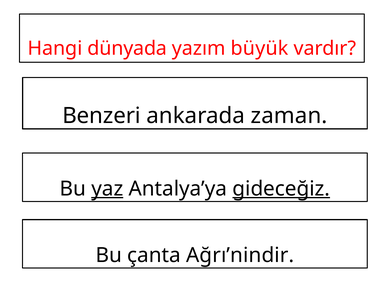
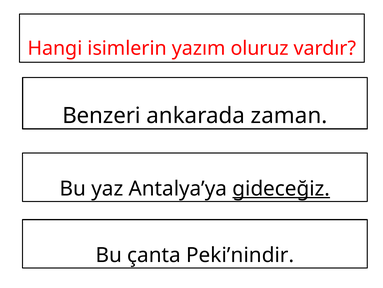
dünyada: dünyada -> isimlerin (127, 48)
büyük: büyük -> oluruz (260, 48)
yaz underline: present -> none (107, 188)
Ağrı’nindir: Ağrı’nindir -> Peki’nindir (240, 255)
